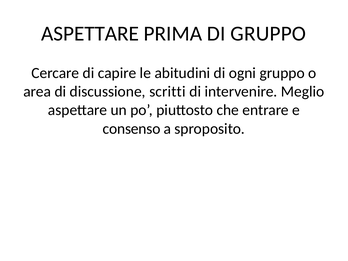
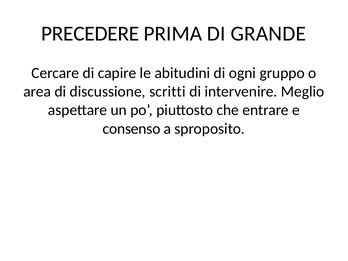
ASPETTARE: ASPETTARE -> PRECEDERE (90, 34)
DI GRUPPO: GRUPPO -> GRANDE (268, 34)
